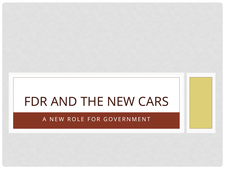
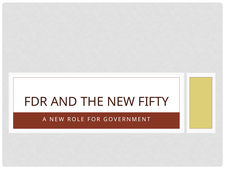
CARS: CARS -> FIFTY (154, 102)
